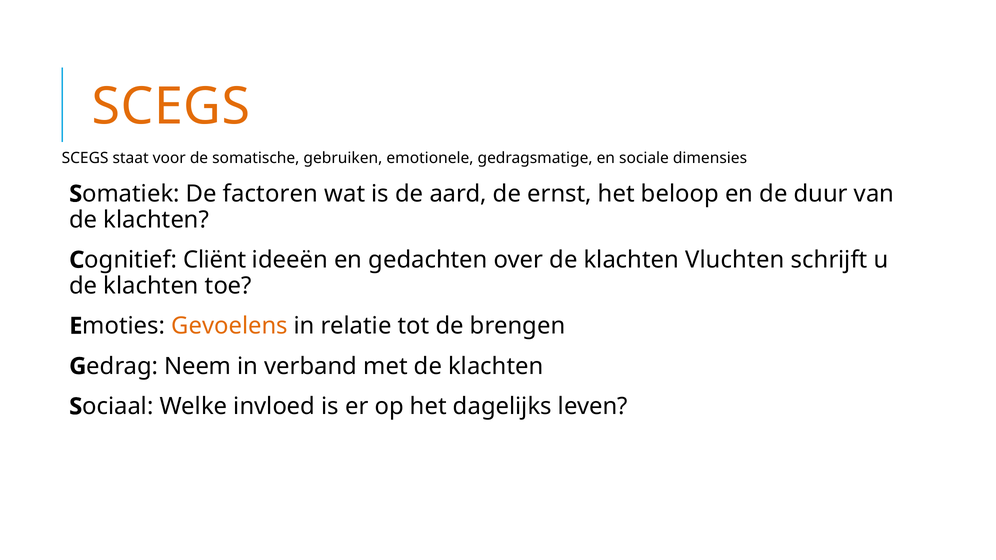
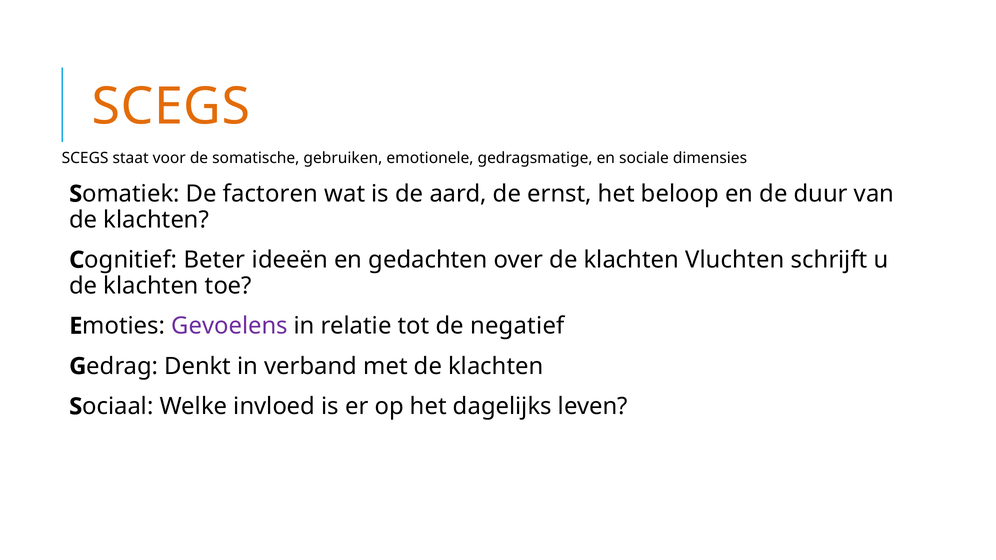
Cliënt: Cliënt -> Beter (214, 260)
Gevoelens colour: orange -> purple (230, 326)
brengen: brengen -> negatief (517, 326)
Neem: Neem -> Denkt (198, 366)
